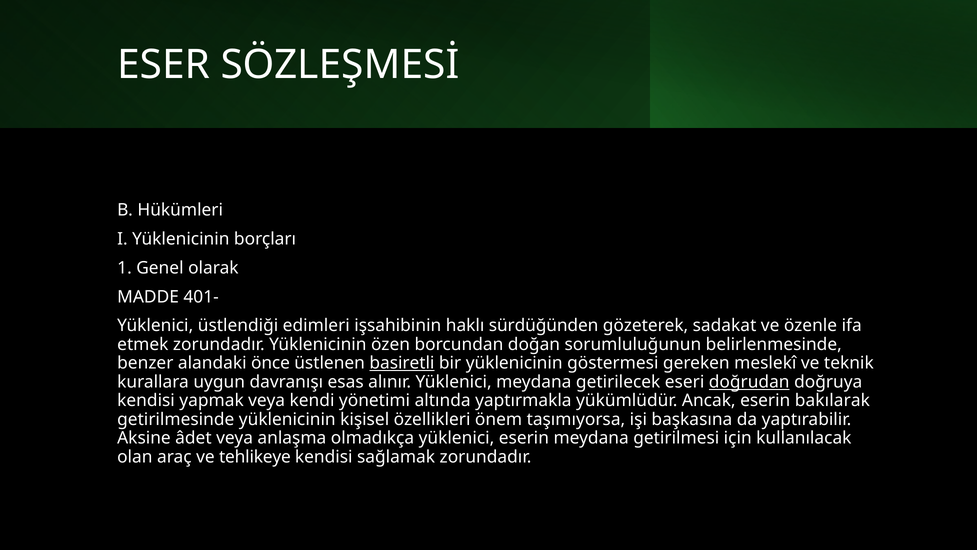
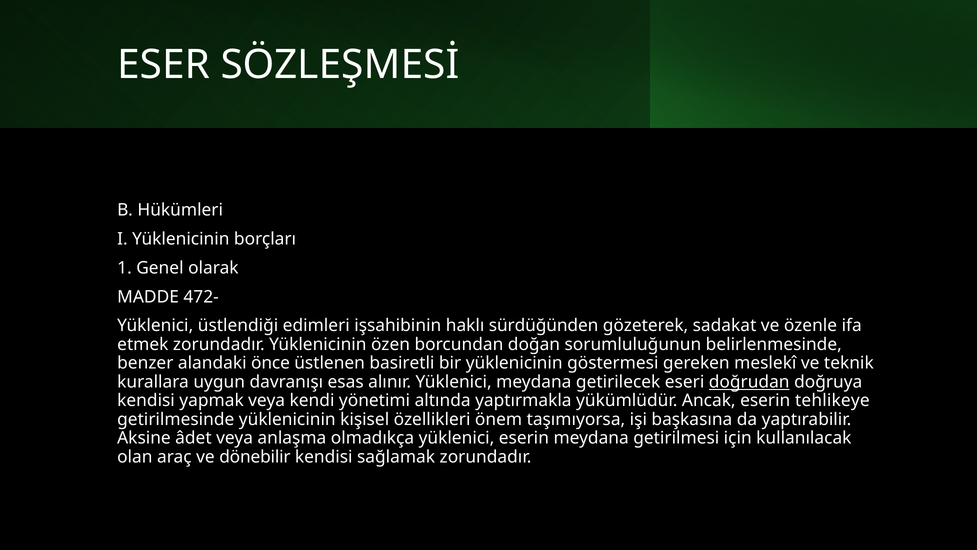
401-: 401- -> 472- (201, 297)
basiretli underline: present -> none (402, 363)
bakılarak: bakılarak -> tehlikeye (832, 400)
tehlikeye: tehlikeye -> dönebilir (255, 457)
